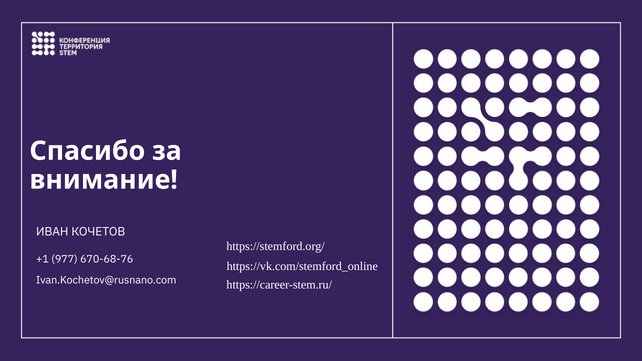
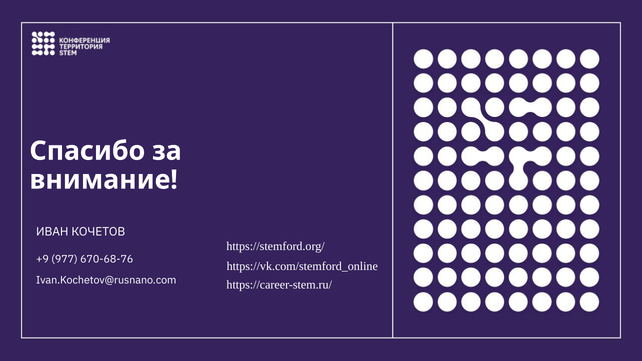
+1: +1 -> +9 (42, 259)
